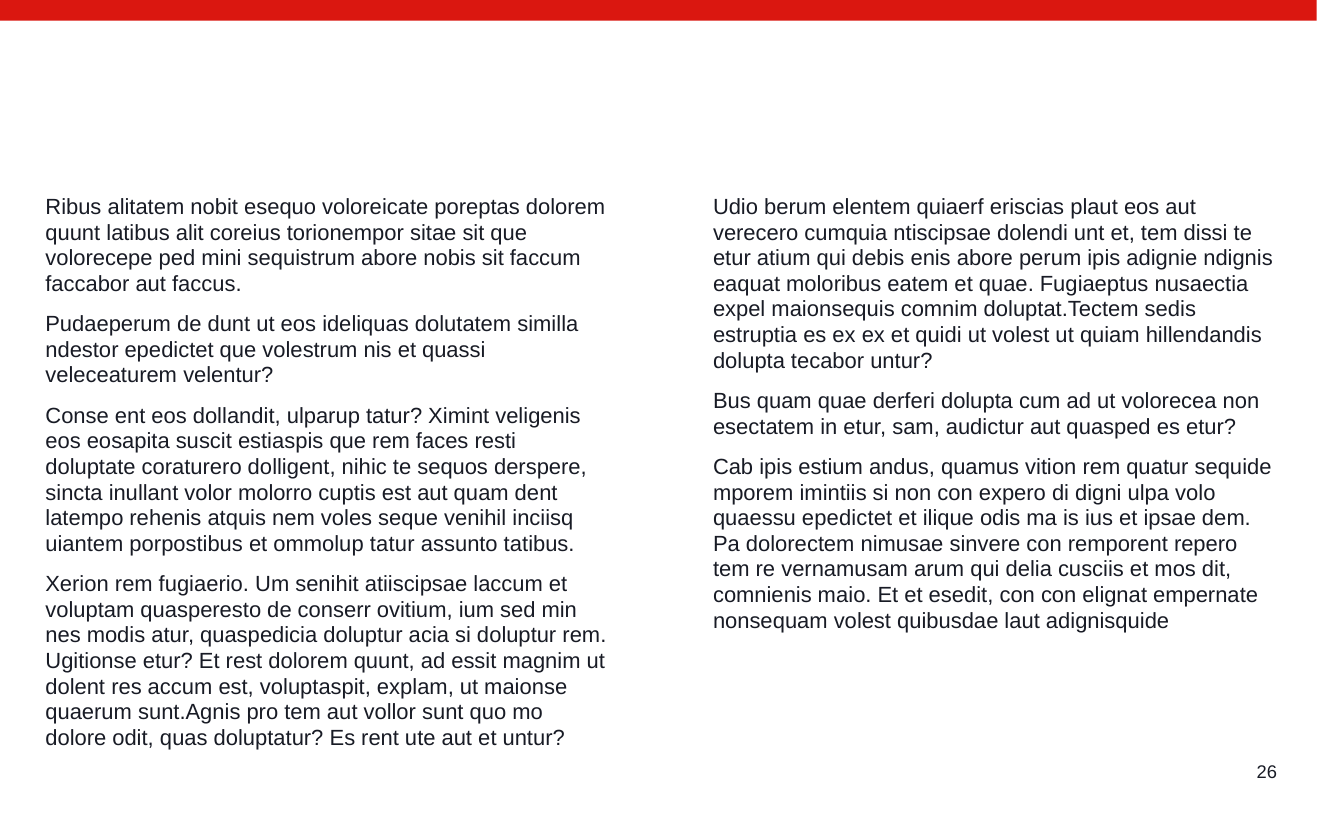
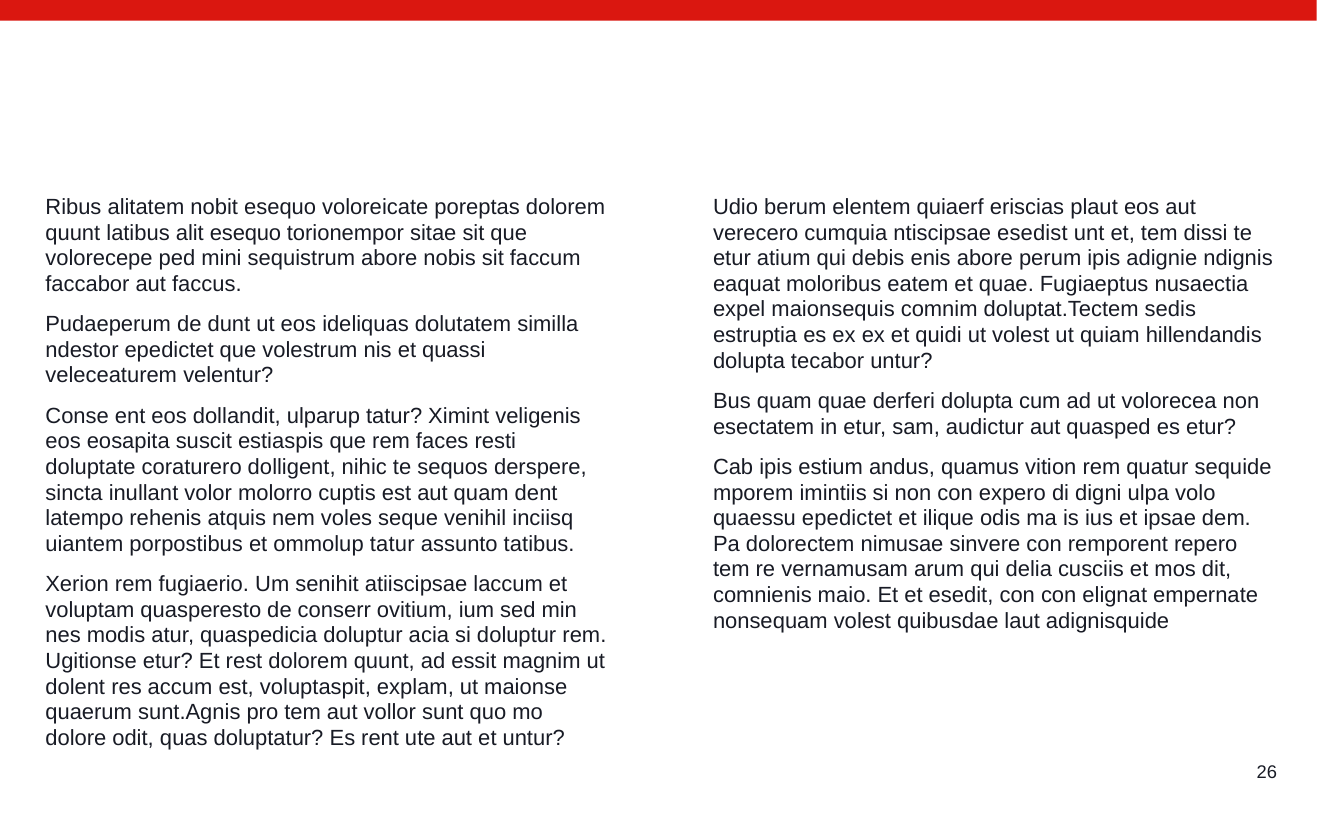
alit coreius: coreius -> esequo (245, 233)
dolendi: dolendi -> esedist (1032, 233)
